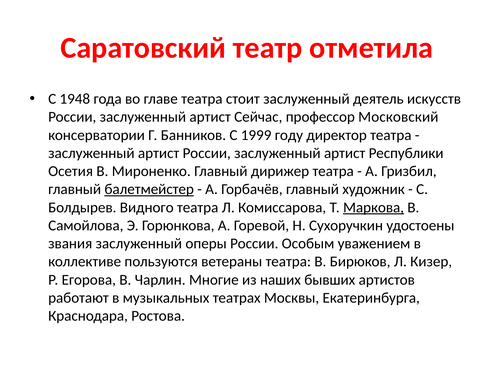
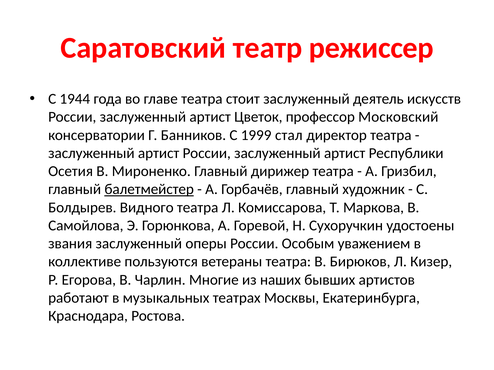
отметила: отметила -> режиссер (371, 48)
1948: 1948 -> 1944 (75, 99)
Сейчас: Сейчас -> Цветок (258, 117)
году: году -> стал (289, 135)
Маркова underline: present -> none (374, 208)
